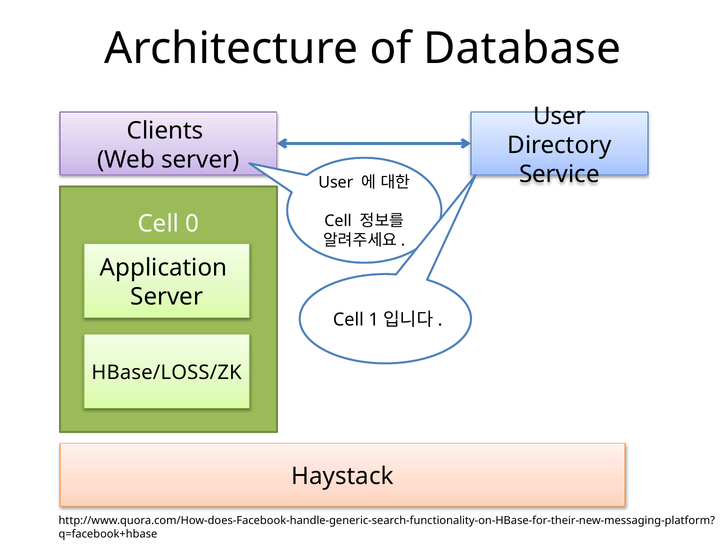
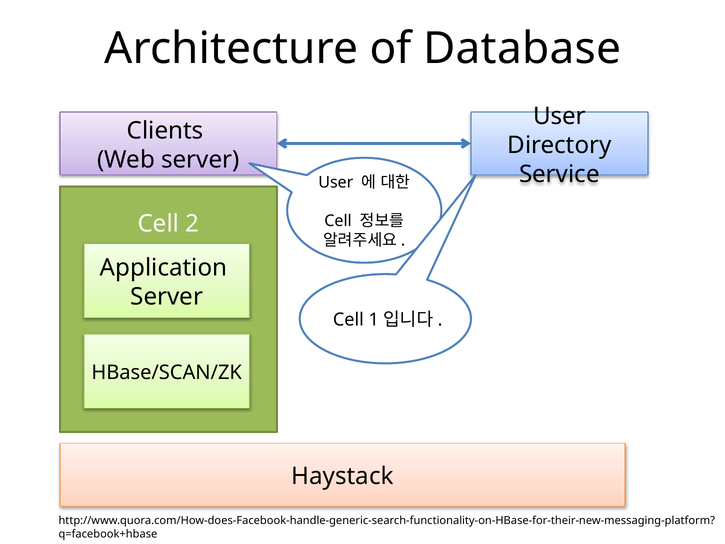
0: 0 -> 2 (192, 224)
HBase/LOSS/ZK: HBase/LOSS/ZK -> HBase/SCAN/ZK (167, 372)
